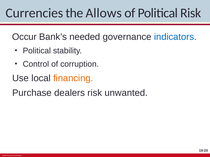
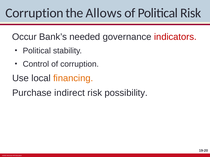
Currencies: Currencies -> Corruption (34, 13)
indicators colour: blue -> red (175, 37)
dealers: dealers -> indirect (70, 93)
unwanted: unwanted -> possibility (126, 93)
